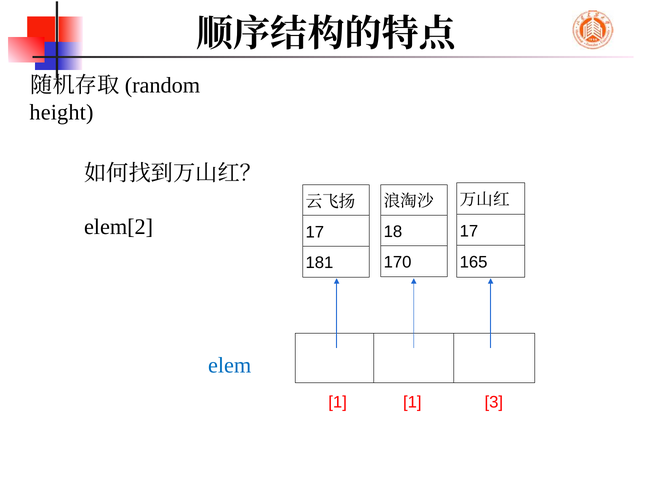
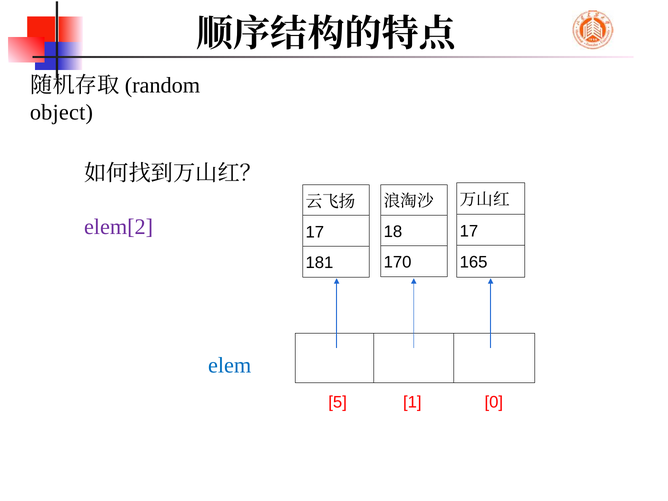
height: height -> object (61, 112)
elem[2 colour: black -> purple (119, 227)
1: 1 -> 5 (338, 402)
3: 3 -> 0 (494, 402)
